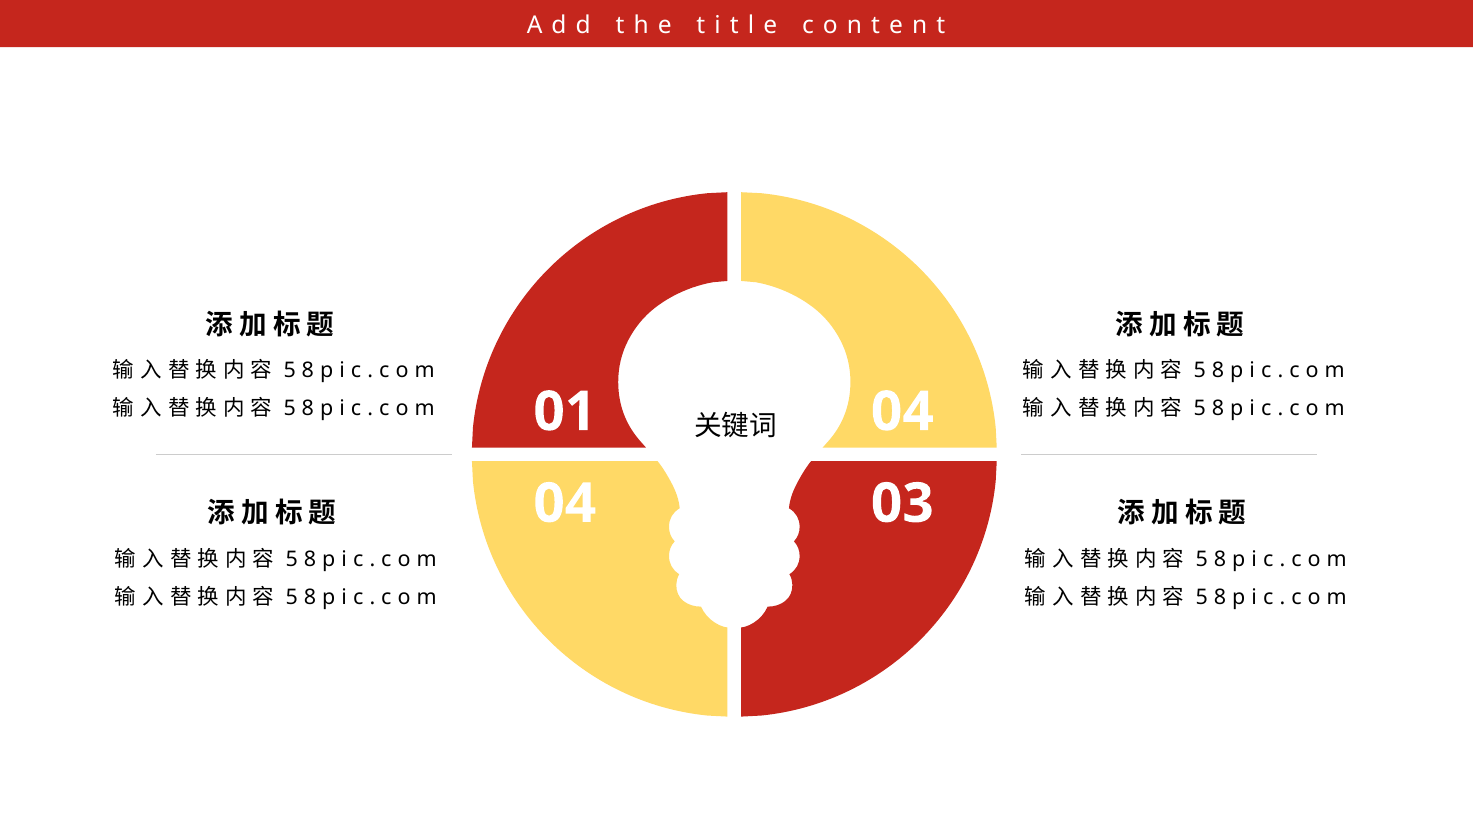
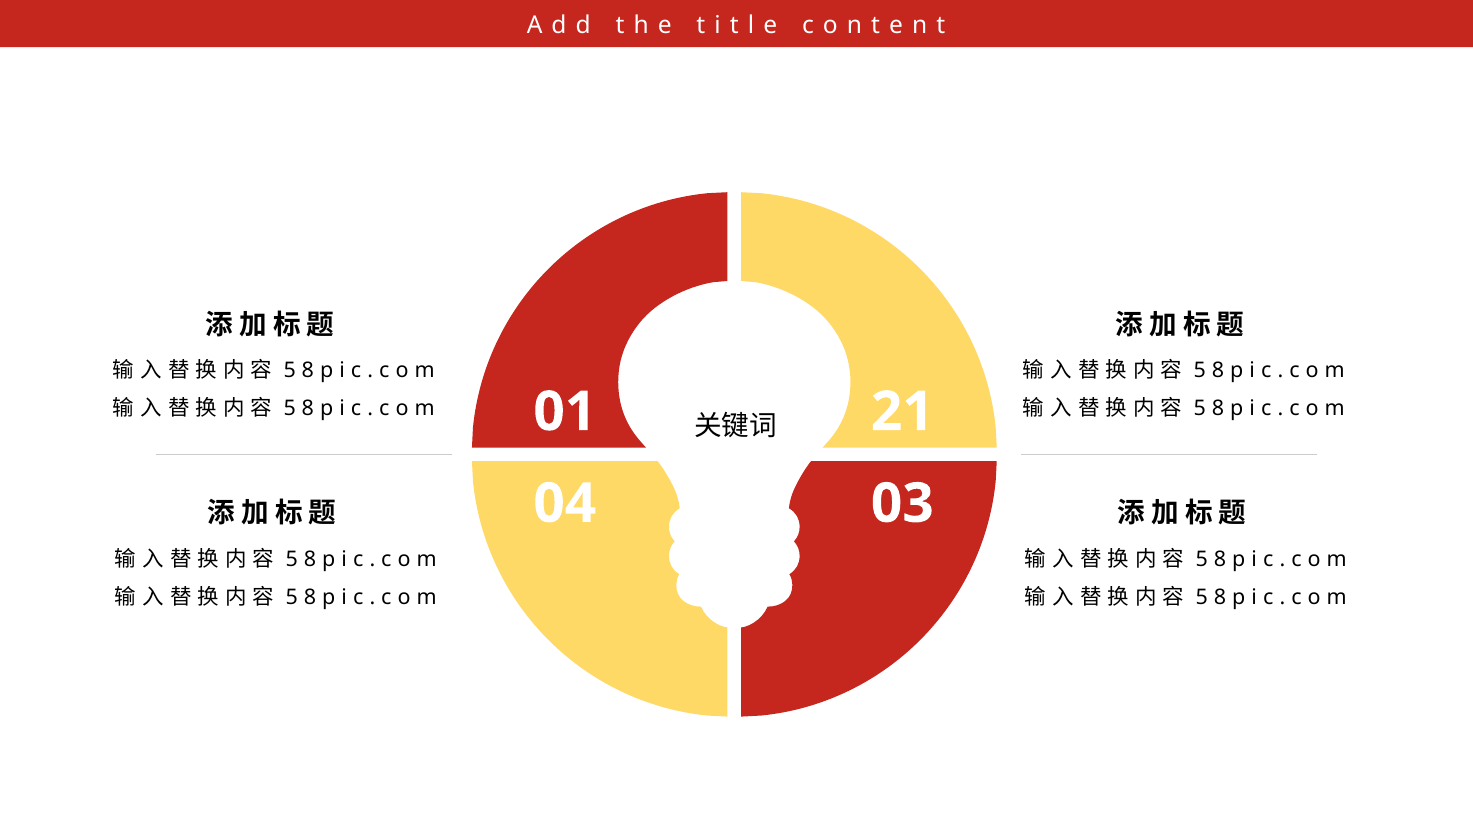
01 04: 04 -> 21 (902, 412)
